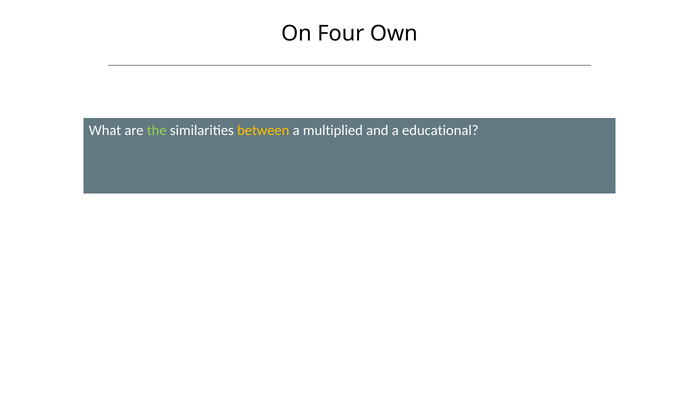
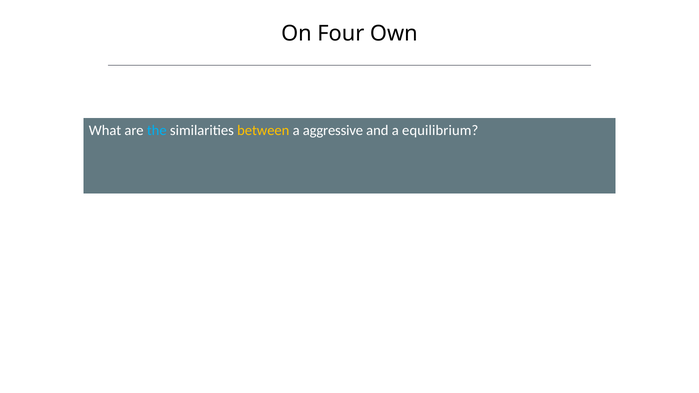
the colour: light green -> light blue (157, 130)
multiplied: multiplied -> aggressive (333, 130)
educational: educational -> equilibrium (440, 130)
